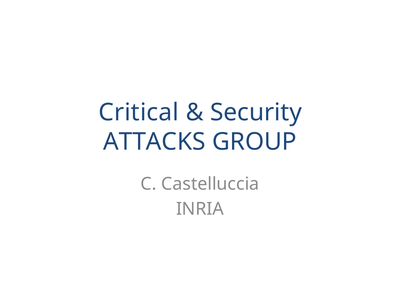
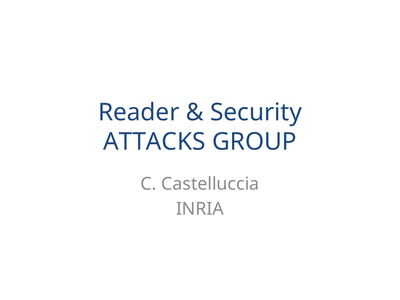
Critical: Critical -> Reader (139, 112)
